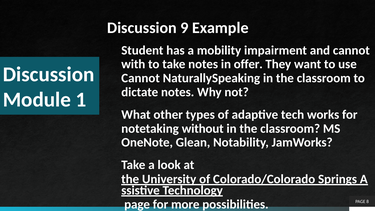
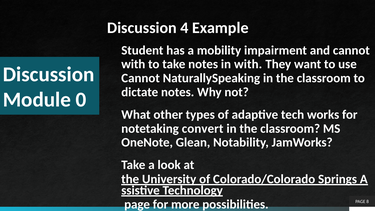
9: 9 -> 4 (184, 28)
in offer: offer -> with (248, 64)
1: 1 -> 0 (81, 100)
without: without -> convert (203, 128)
